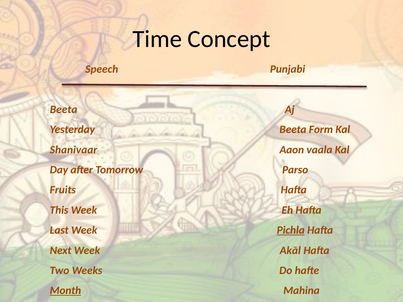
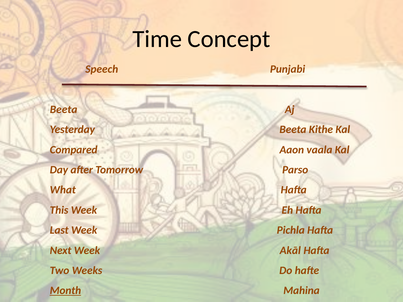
Form: Form -> Kithe (321, 130)
Shanivaar: Shanivaar -> Compared (74, 150)
Fruits: Fruits -> What (63, 190)
Pichla underline: present -> none (291, 230)
